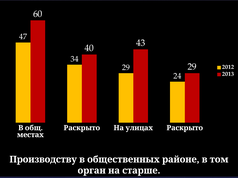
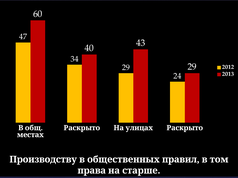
районе: районе -> правил (181, 160)
орган: орган -> права (92, 171)
